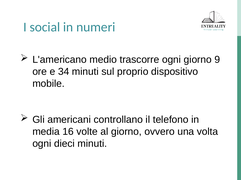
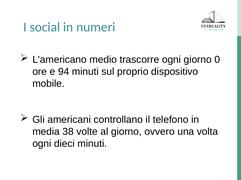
9: 9 -> 0 (217, 60)
34: 34 -> 94 (64, 72)
16: 16 -> 38 (68, 132)
